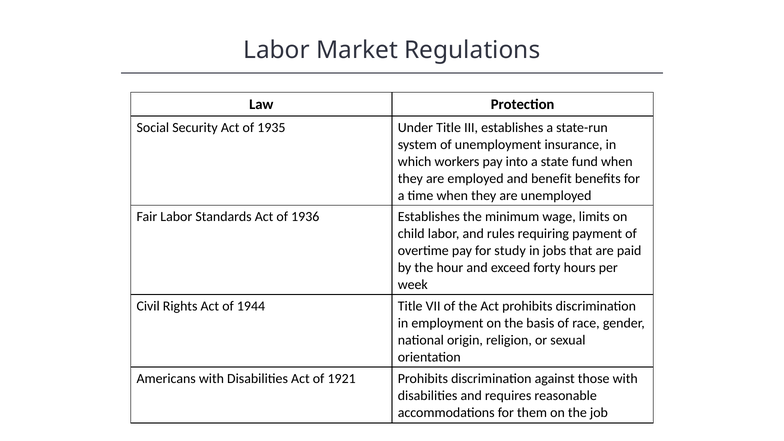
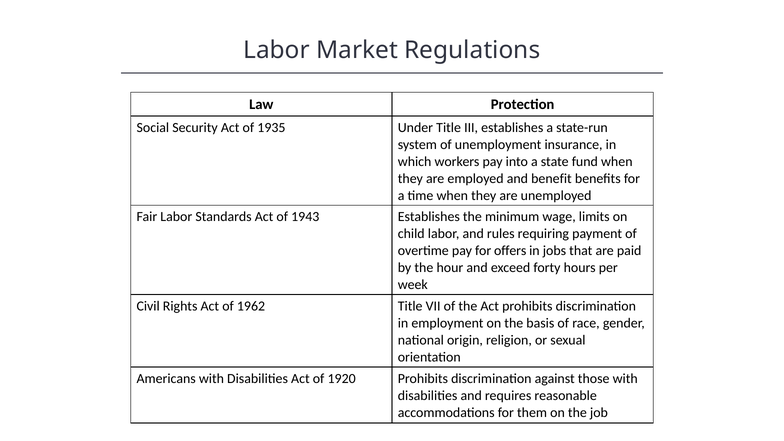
1936: 1936 -> 1943 (305, 217)
study: study -> offers (510, 251)
1944: 1944 -> 1962 (251, 306)
1921: 1921 -> 1920 (342, 379)
